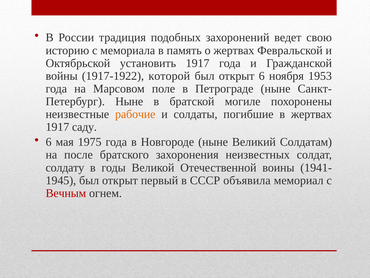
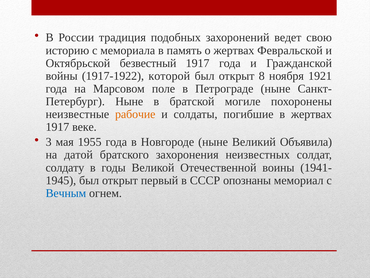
установить: установить -> безвестный (148, 63)
открыт 6: 6 -> 8 (262, 76)
1953: 1953 -> 1921 (320, 76)
саду: саду -> веке (84, 127)
6: 6 -> 3 (49, 142)
1975: 1975 -> 1955 (90, 142)
Солдатам: Солдатам -> Объявила (306, 142)
после: после -> датой (78, 155)
объявила: объявила -> опознаны (247, 180)
Вечным colour: red -> blue (66, 193)
